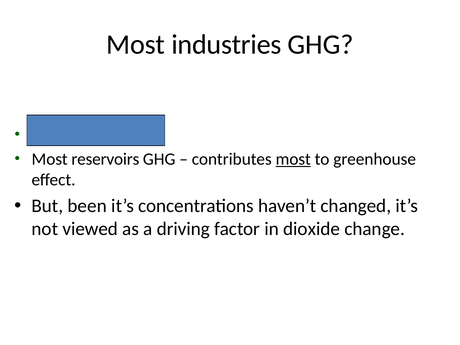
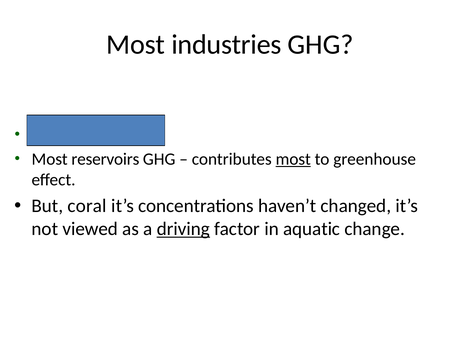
been: been -> coral (87, 206)
driving underline: none -> present (183, 229)
dioxide: dioxide -> aquatic (312, 229)
